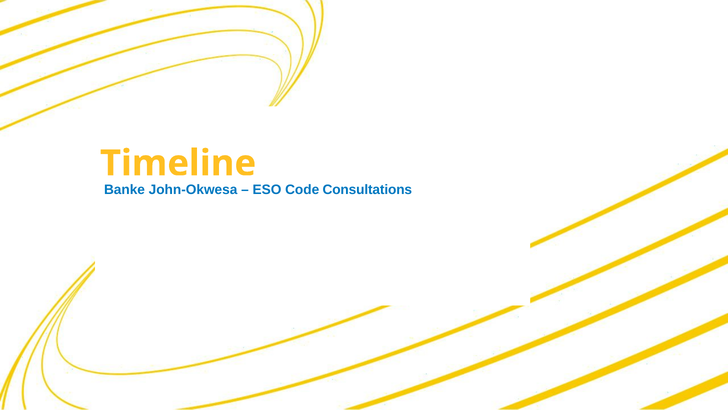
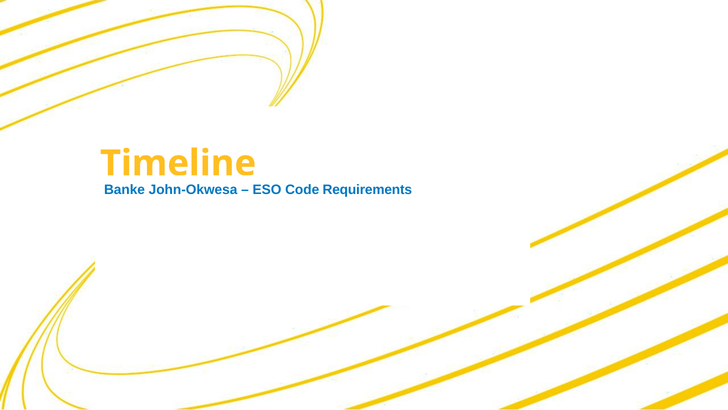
Consultations: Consultations -> Requirements (367, 190)
